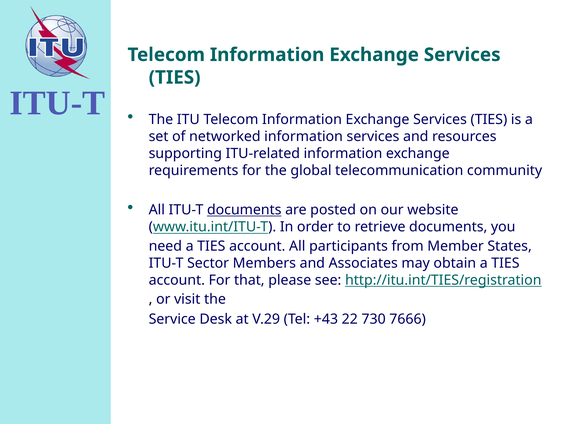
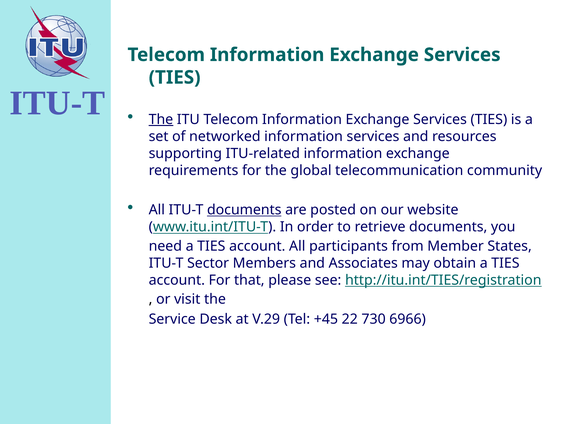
The underline: none -> present (161, 119)
+43: +43 -> +45 (326, 319)
7666: 7666 -> 6966 (408, 319)
